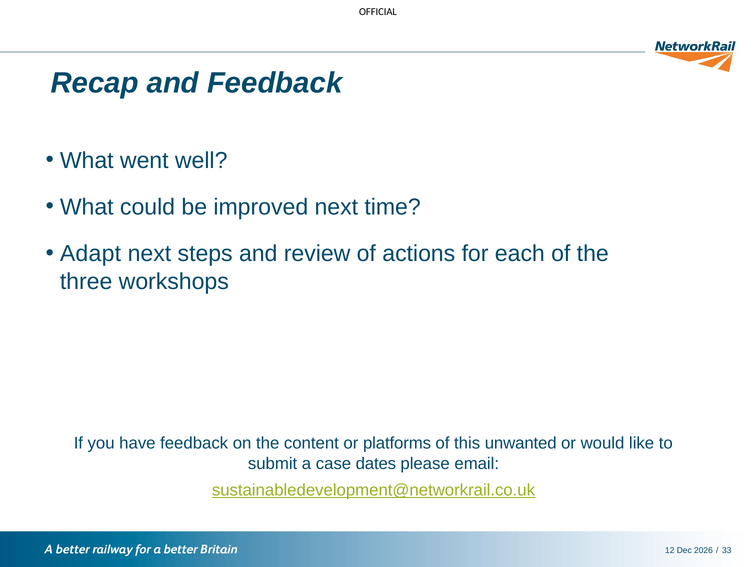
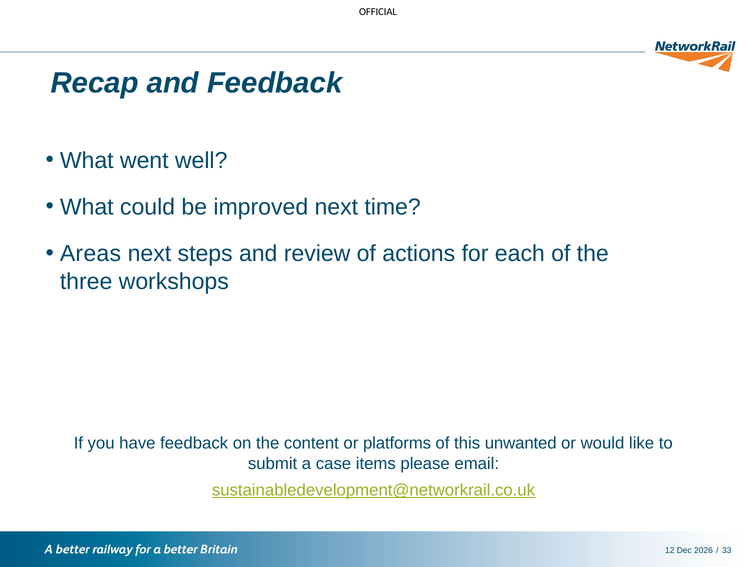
Adapt: Adapt -> Areas (90, 254)
dates: dates -> items (376, 464)
